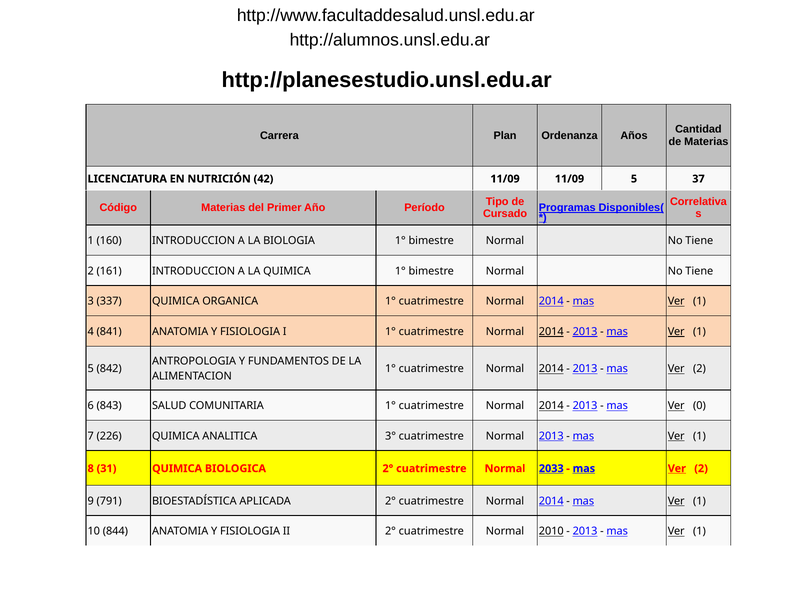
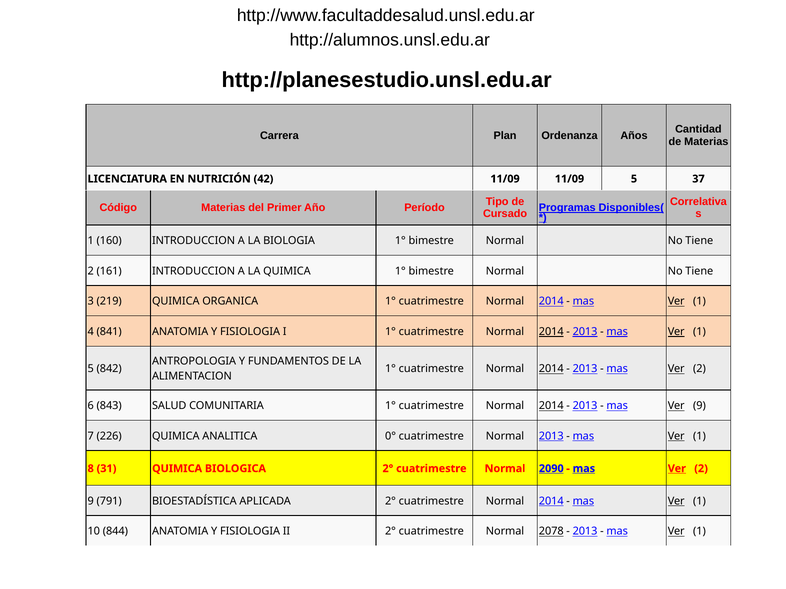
337: 337 -> 219 (109, 302)
Ver 0: 0 -> 9 (699, 406)
3°: 3° -> 0° (391, 436)
2033: 2033 -> 2090 (551, 469)
2010: 2010 -> 2078 (551, 532)
